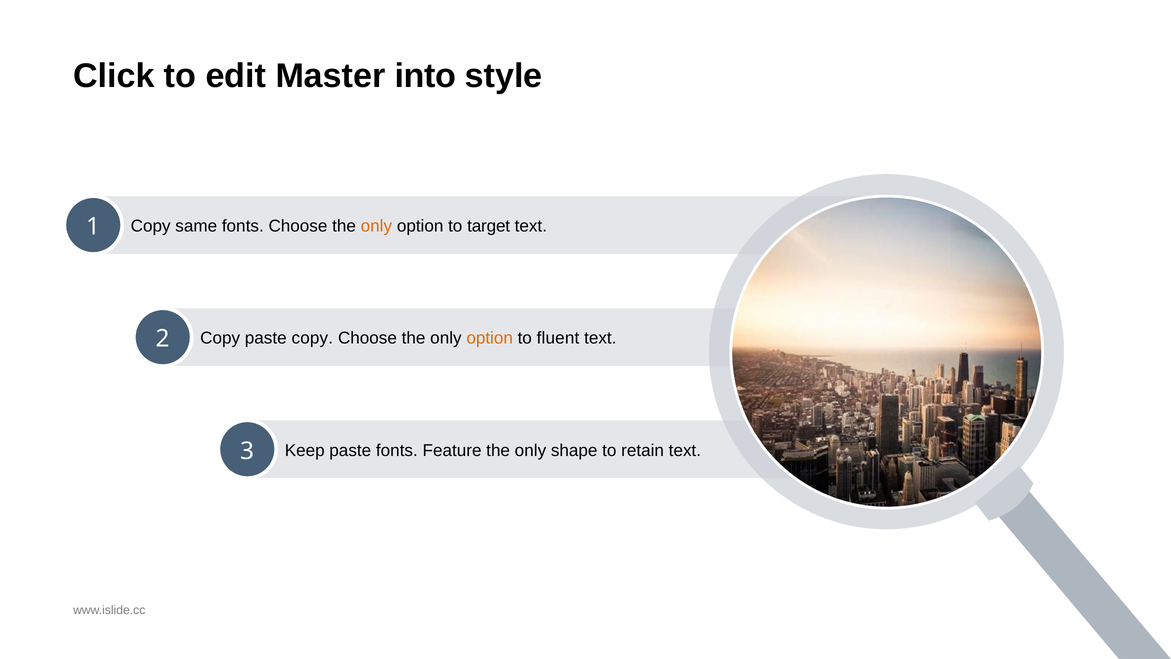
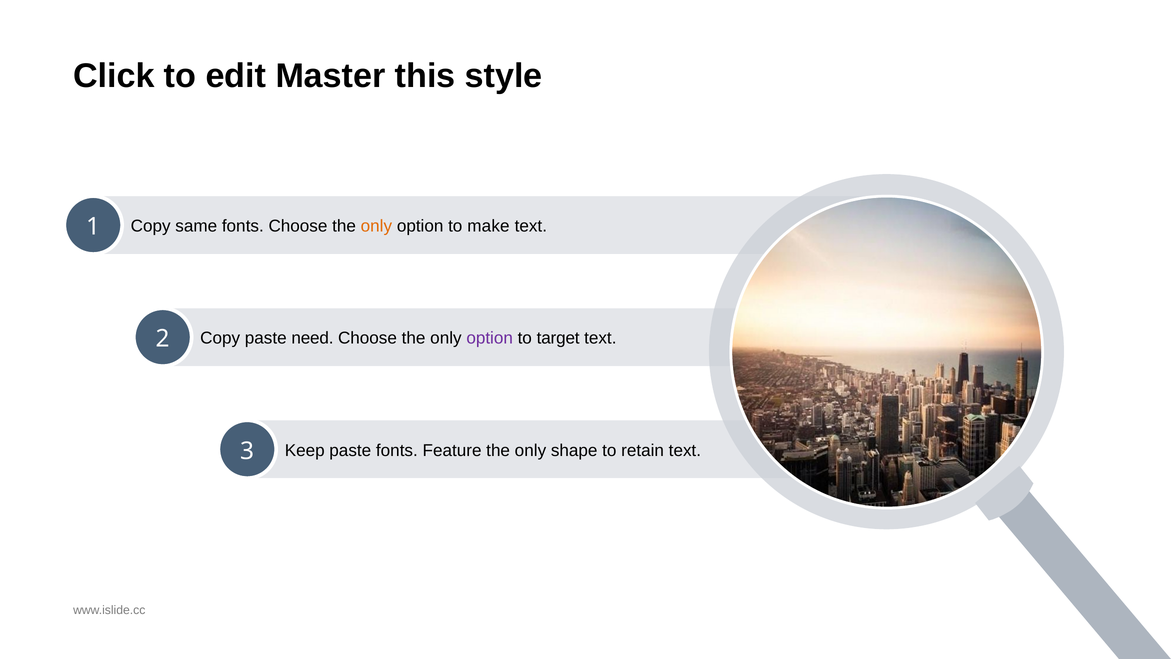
into: into -> this (425, 76)
target: target -> make (488, 226)
paste copy: copy -> need (312, 338)
option colour: orange -> purple (490, 338)
fluent: fluent -> target (558, 338)
